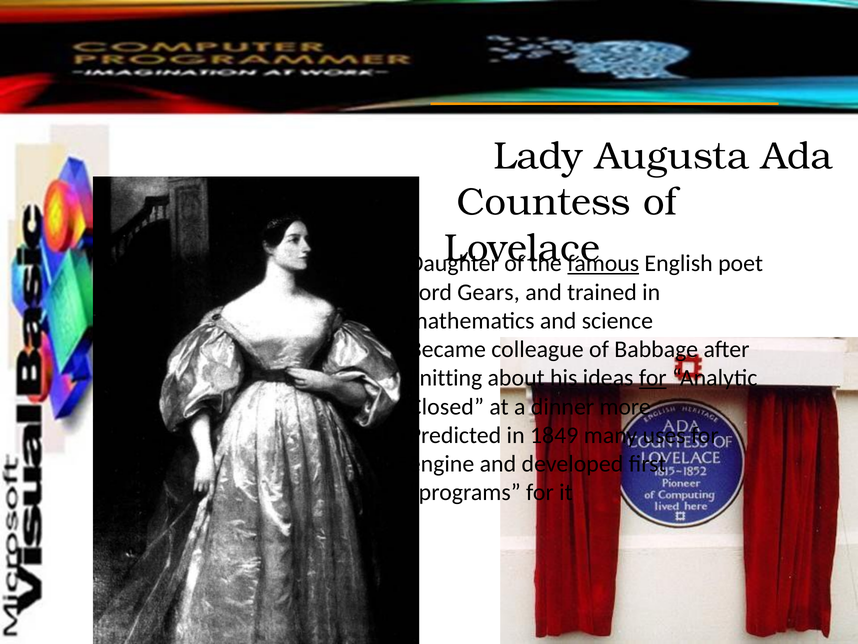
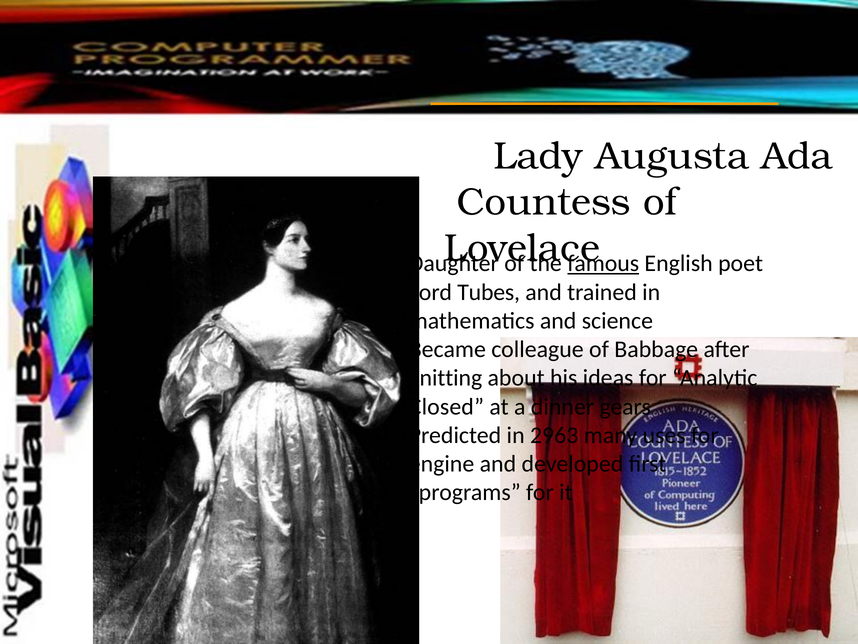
Gears: Gears -> Tubes (489, 292)
for underline: present -> none (653, 378)
more: more -> gears (625, 406)
1849: 1849 -> 2963 (554, 435)
